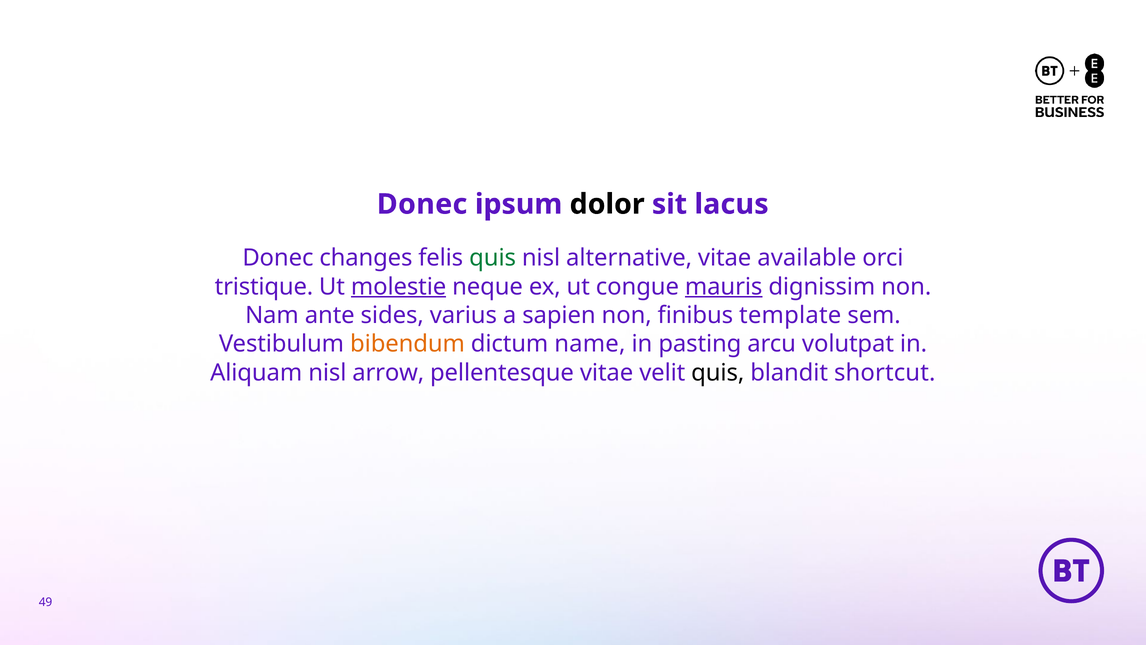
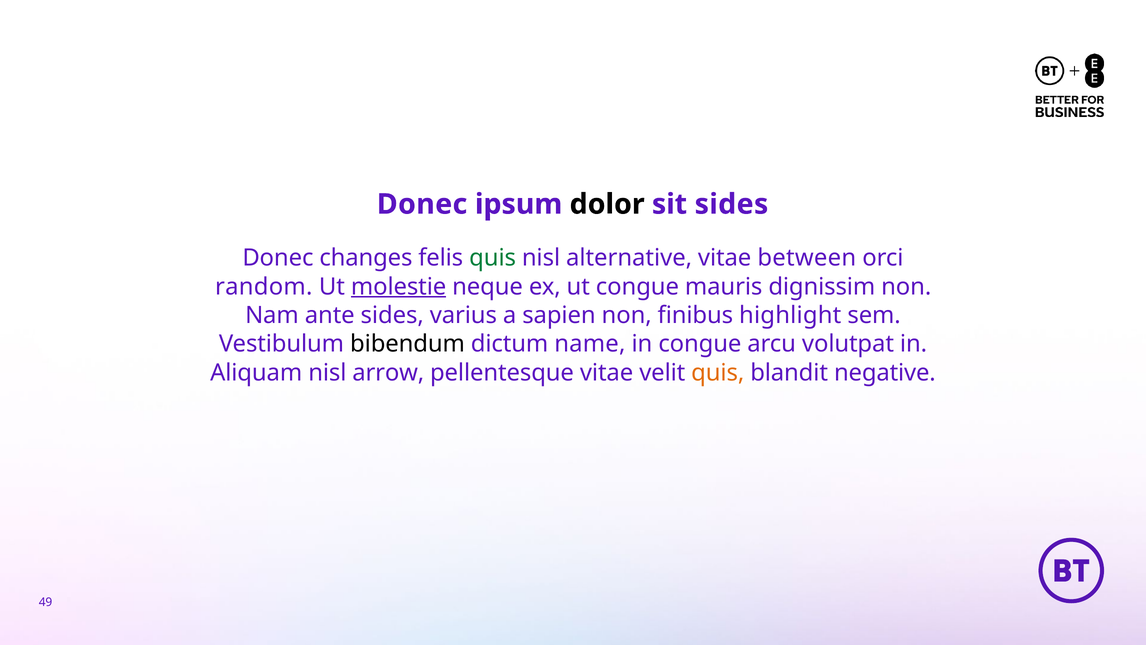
sit lacus: lacus -> sides (731, 204)
available: available -> between (807, 258)
tristique: tristique -> random (264, 286)
mauris underline: present -> none (724, 286)
template: template -> highlight (790, 315)
bibendum colour: orange -> black (408, 344)
in pasting: pasting -> congue (700, 344)
quis colour: black -> orange (718, 372)
shortcut: shortcut -> negative (885, 372)
